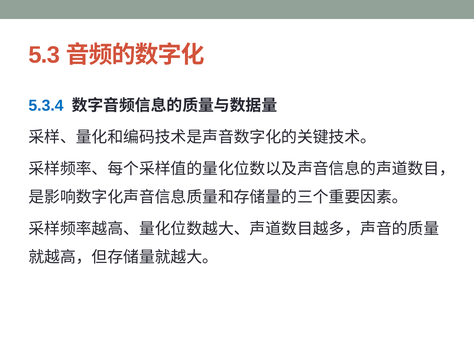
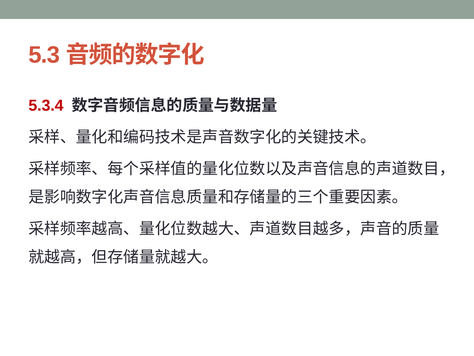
5.3.4 colour: blue -> red (46, 105)
